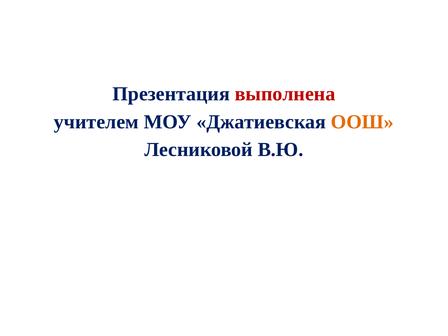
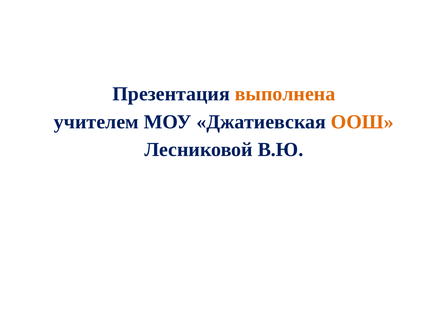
выполнена colour: red -> orange (285, 94)
